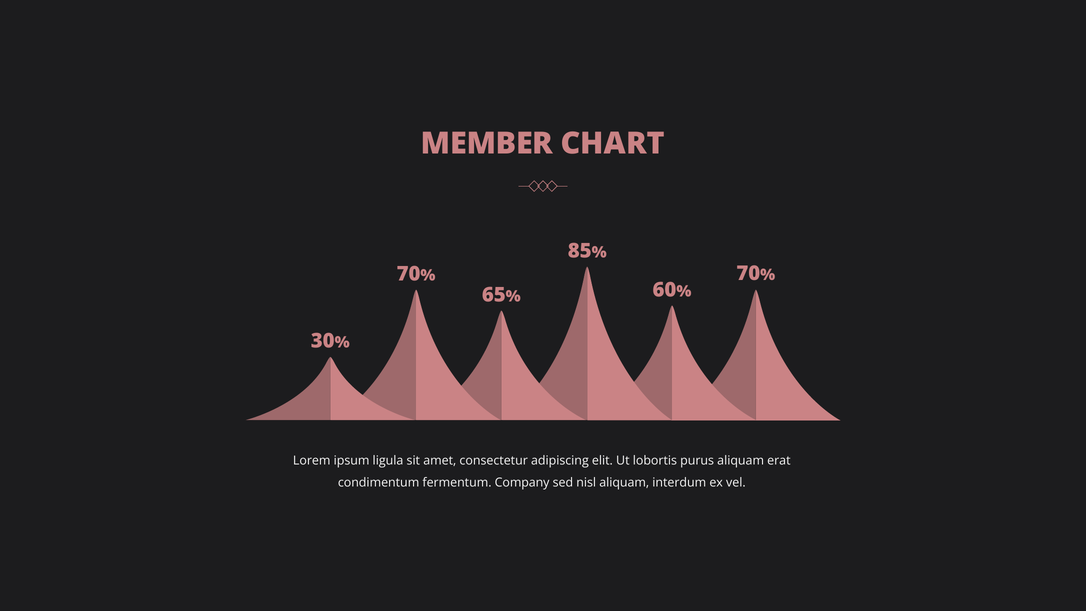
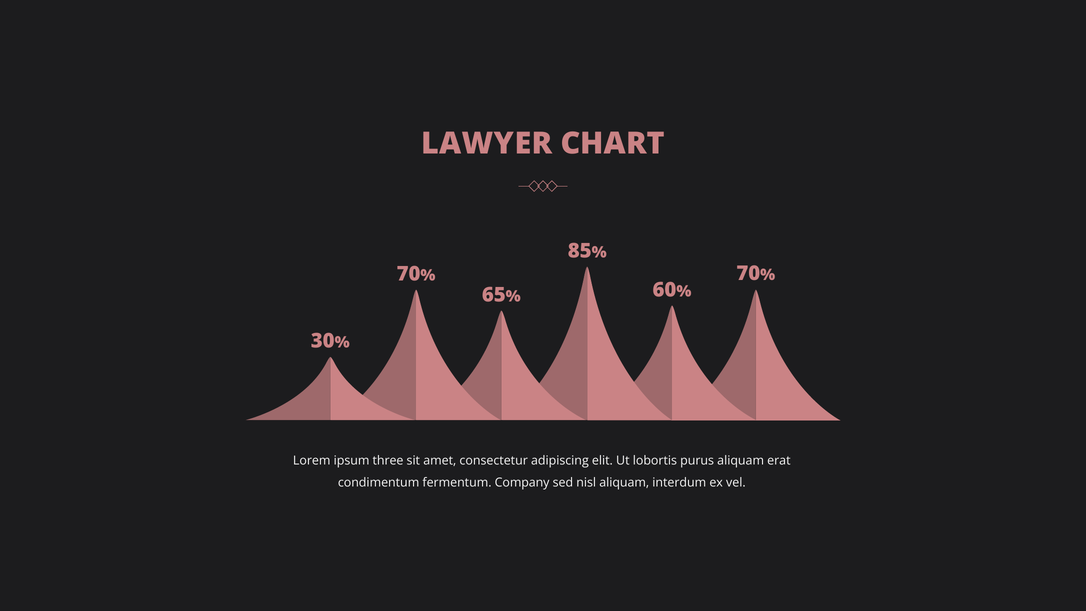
MEMBER: MEMBER -> LAWYER (487, 144)
ligula: ligula -> three (388, 460)
